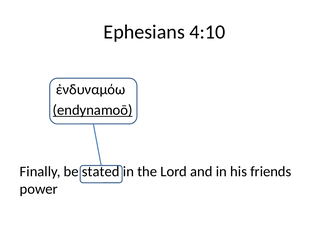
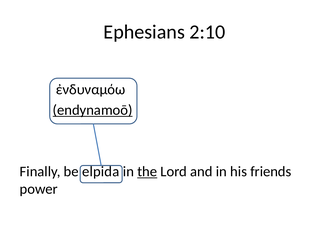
4:10: 4:10 -> 2:10 (207, 32)
stated: stated -> elpida (101, 171)
the underline: none -> present (147, 171)
